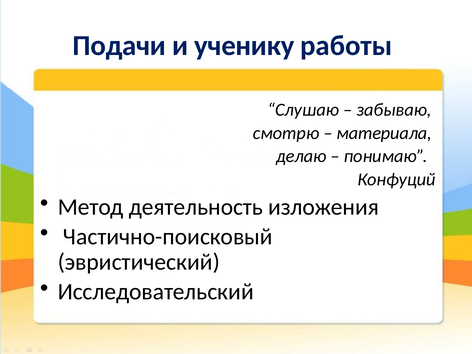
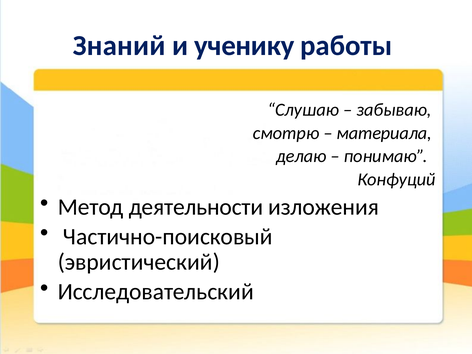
Подачи: Подачи -> Знаний (119, 46)
деятельность: деятельность -> деятельности (196, 207)
